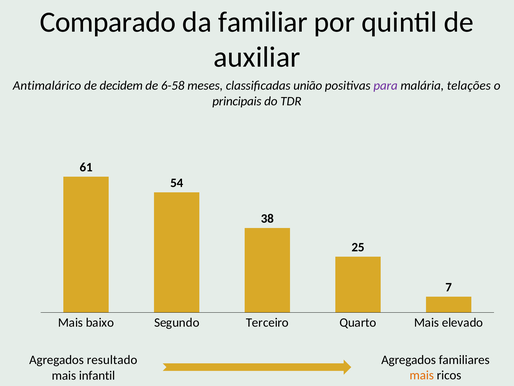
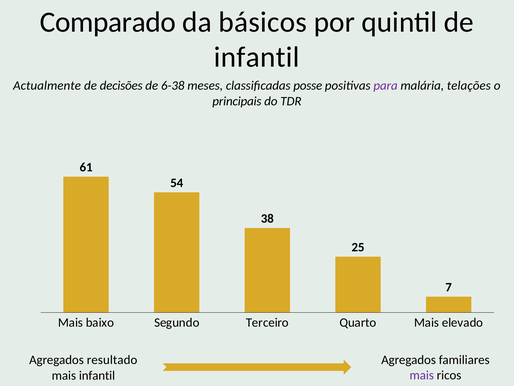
familiar: familiar -> básicos (263, 22)
auxiliar: auxiliar -> infantil (257, 57)
Antimalárico: Antimalárico -> Actualmente (47, 86)
decidem: decidem -> decisões (121, 86)
6-58: 6-58 -> 6-38 (173, 86)
união: união -> posse (308, 86)
mais colour: orange -> purple (422, 375)
